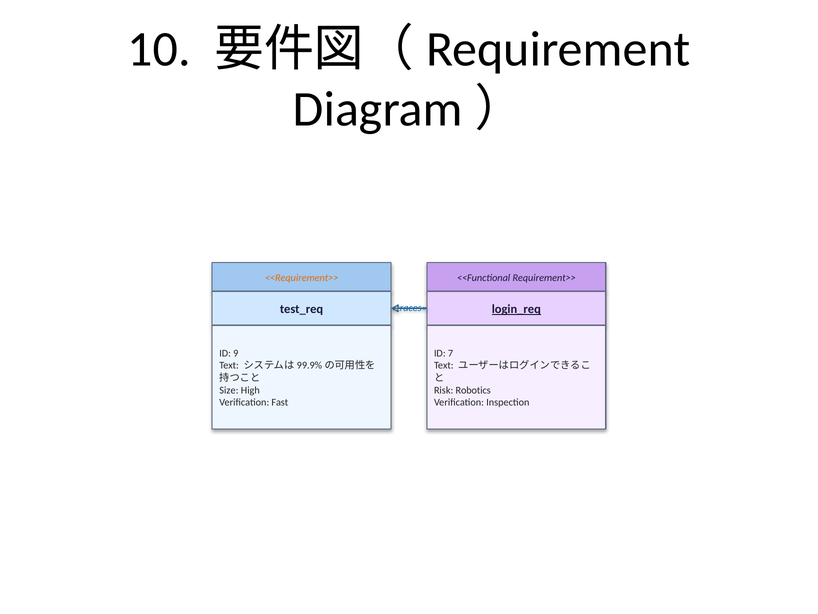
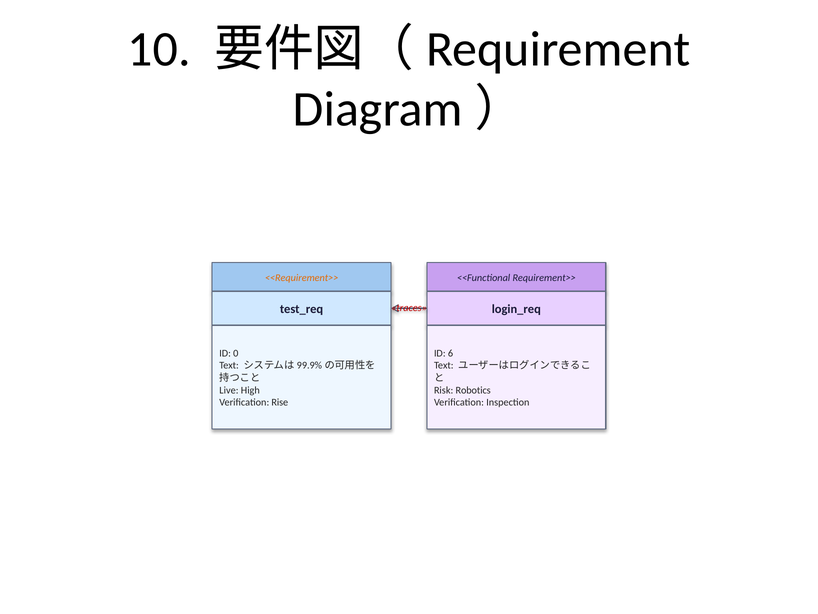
traces colour: blue -> red (409, 308)
login_req underline: present -> none (516, 309)
9: 9 -> 0 (236, 353)
7: 7 -> 6 (451, 353)
Size: Size -> Live (229, 390)
Fast: Fast -> Rise (280, 402)
